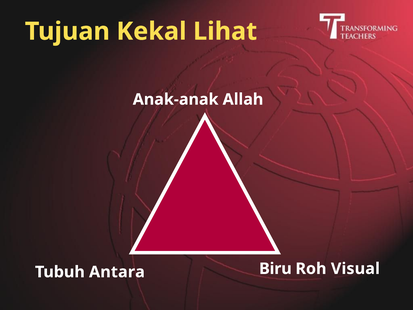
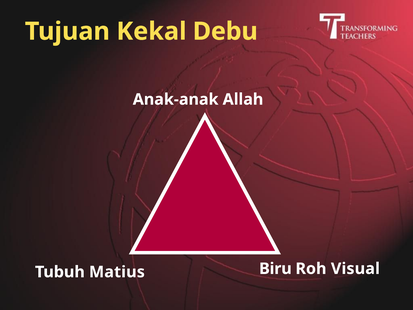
Lihat: Lihat -> Debu (225, 31)
Antara: Antara -> Matius (117, 272)
